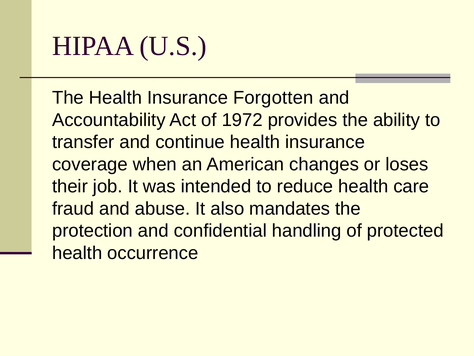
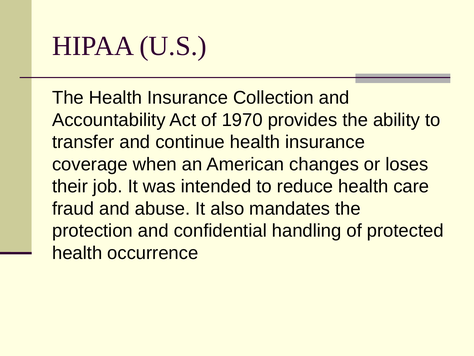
Forgotten: Forgotten -> Collection (273, 98)
1972: 1972 -> 1970 (242, 120)
